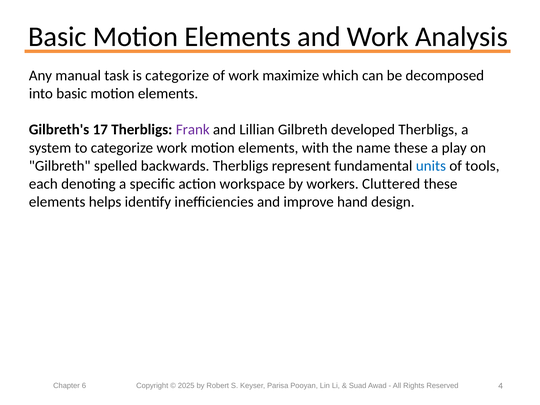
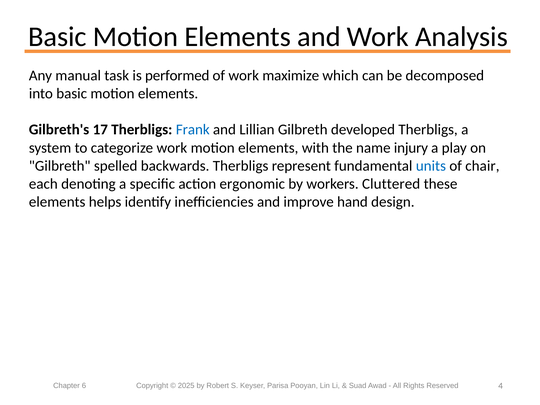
is categorize: categorize -> performed (177, 76)
Frank colour: purple -> blue (193, 130)
name these: these -> injury (411, 148)
tools: tools -> chair (482, 166)
workspace: workspace -> ergonomic (252, 184)
